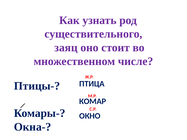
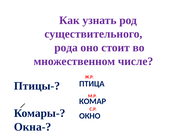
заяц: заяц -> рода (66, 48)
